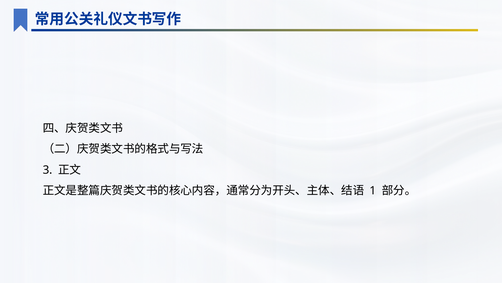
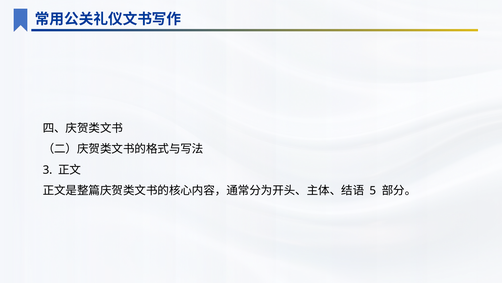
1: 1 -> 5 (373, 190)
